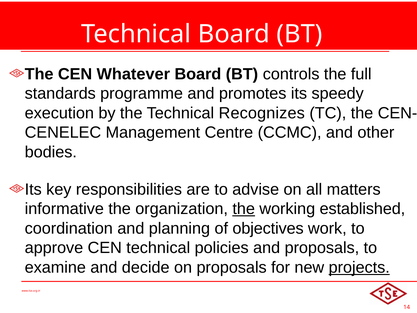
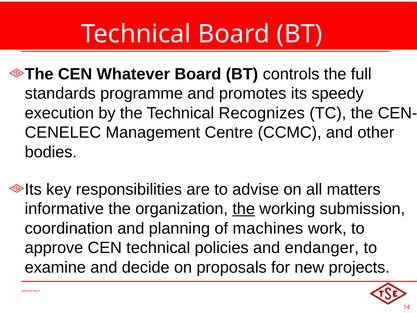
established: established -> submission (362, 209)
objectives: objectives -> machines (268, 228)
and proposals: proposals -> endanger (322, 248)
projects underline: present -> none (359, 267)
